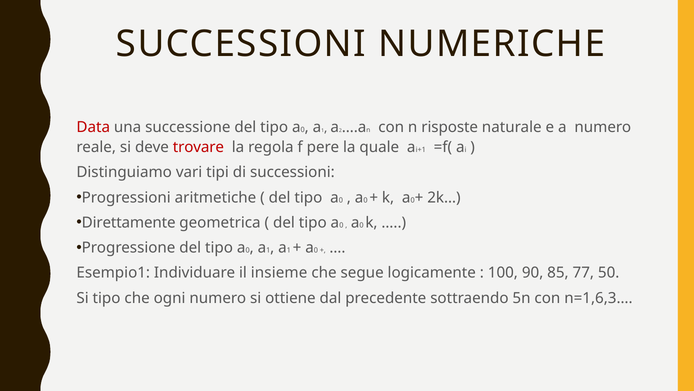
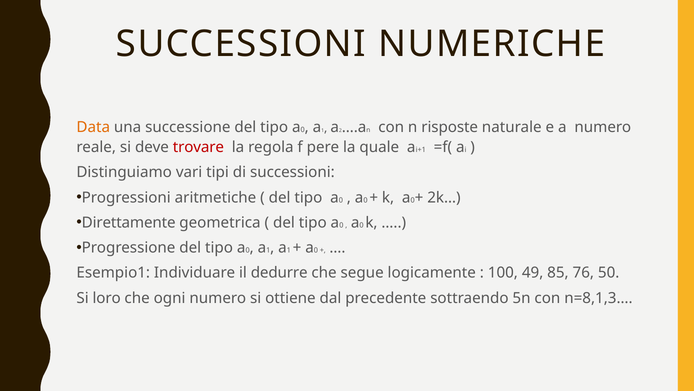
Data colour: red -> orange (93, 127)
insieme: insieme -> dedurre (279, 273)
90: 90 -> 49 (533, 273)
77: 77 -> 76 (583, 273)
Si tipo: tipo -> loro (107, 298)
n=1,6,3…: n=1,6,3… -> n=8,1,3… (598, 298)
